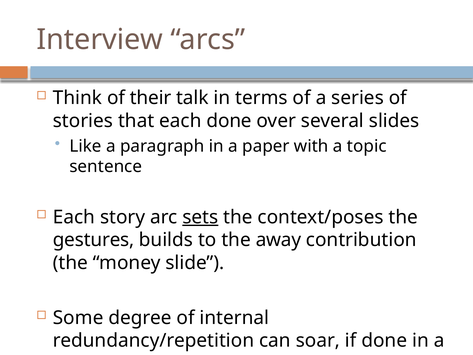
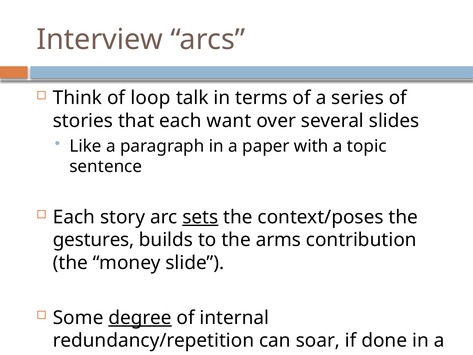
their: their -> loop (150, 98)
each done: done -> want (229, 121)
away: away -> arms (278, 240)
degree underline: none -> present (140, 318)
